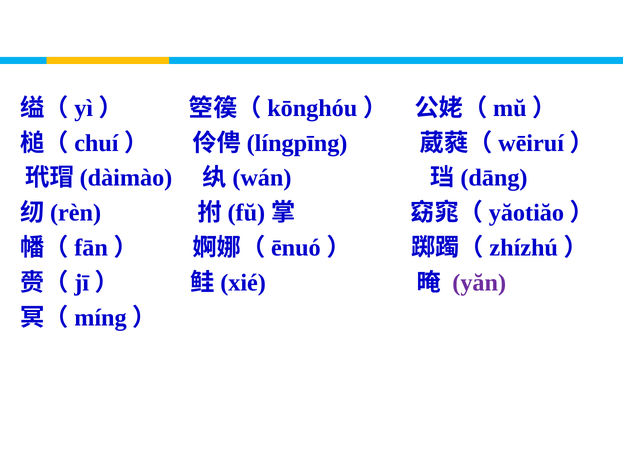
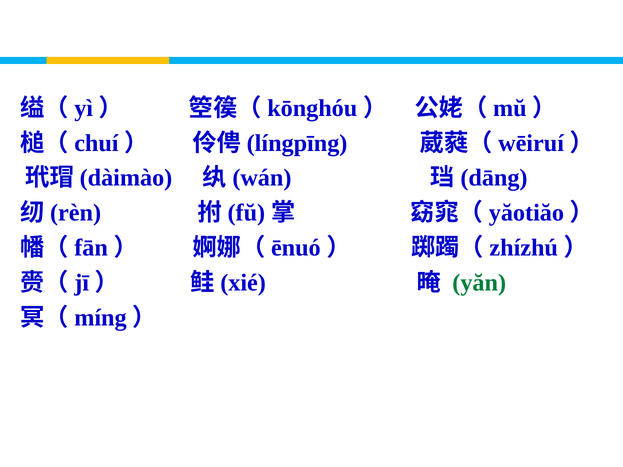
yăn colour: purple -> green (479, 283)
